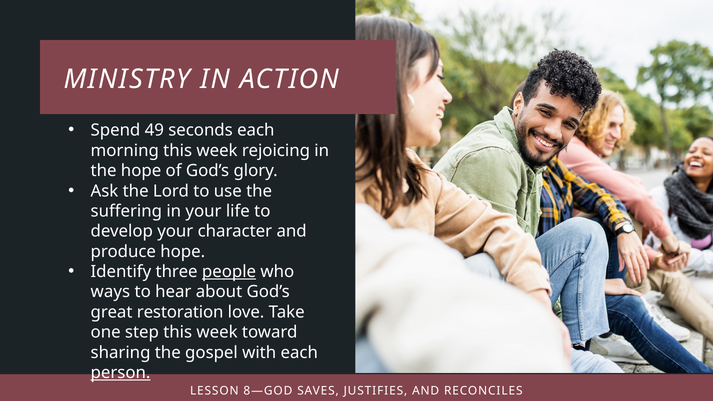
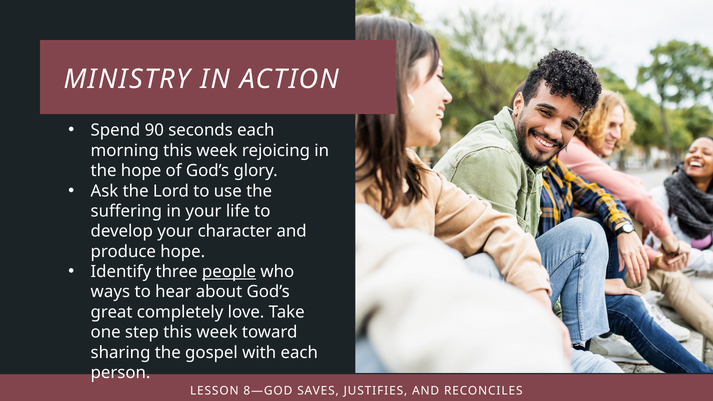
49: 49 -> 90 (154, 130)
restoration: restoration -> completely (180, 312)
person underline: present -> none (121, 373)
